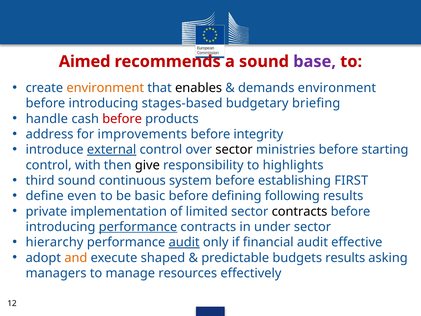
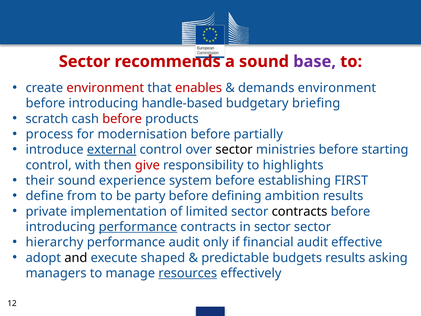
Aimed: Aimed -> Sector (85, 61)
environment colour: orange -> red (105, 88)
enables colour: black -> red (199, 88)
stages-based: stages-based -> handle-based (182, 103)
handle: handle -> scratch (47, 119)
address: address -> process (49, 134)
improvements: improvements -> modernisation (142, 134)
integrity: integrity -> partially (258, 134)
give colour: black -> red (147, 165)
third: third -> their (40, 180)
continuous: continuous -> experience (132, 180)
even: even -> from (82, 196)
basic: basic -> party (150, 196)
following: following -> ambition (292, 196)
in under: under -> sector (272, 227)
audit underline: present -> none (184, 242)
and colour: orange -> black (76, 258)
resources underline: none -> present (188, 273)
